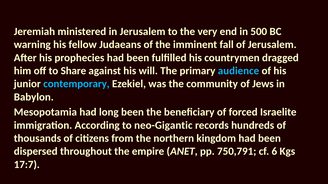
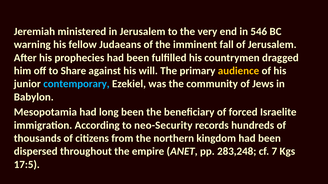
500: 500 -> 546 (259, 32)
audience colour: light blue -> yellow (239, 71)
neo-Gigantic: neo-Gigantic -> neo-Security (163, 126)
750,791: 750,791 -> 283,248 (237, 152)
6: 6 -> 7 (274, 152)
17:7: 17:7 -> 17:5 (27, 165)
